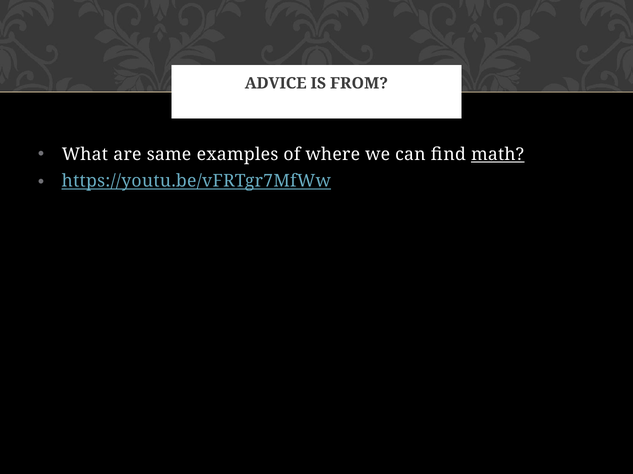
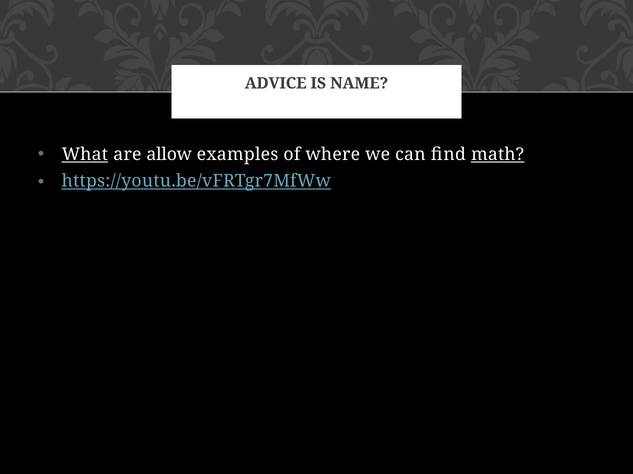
FROM: FROM -> NAME (359, 83)
What underline: none -> present (85, 155)
same: same -> allow (169, 155)
